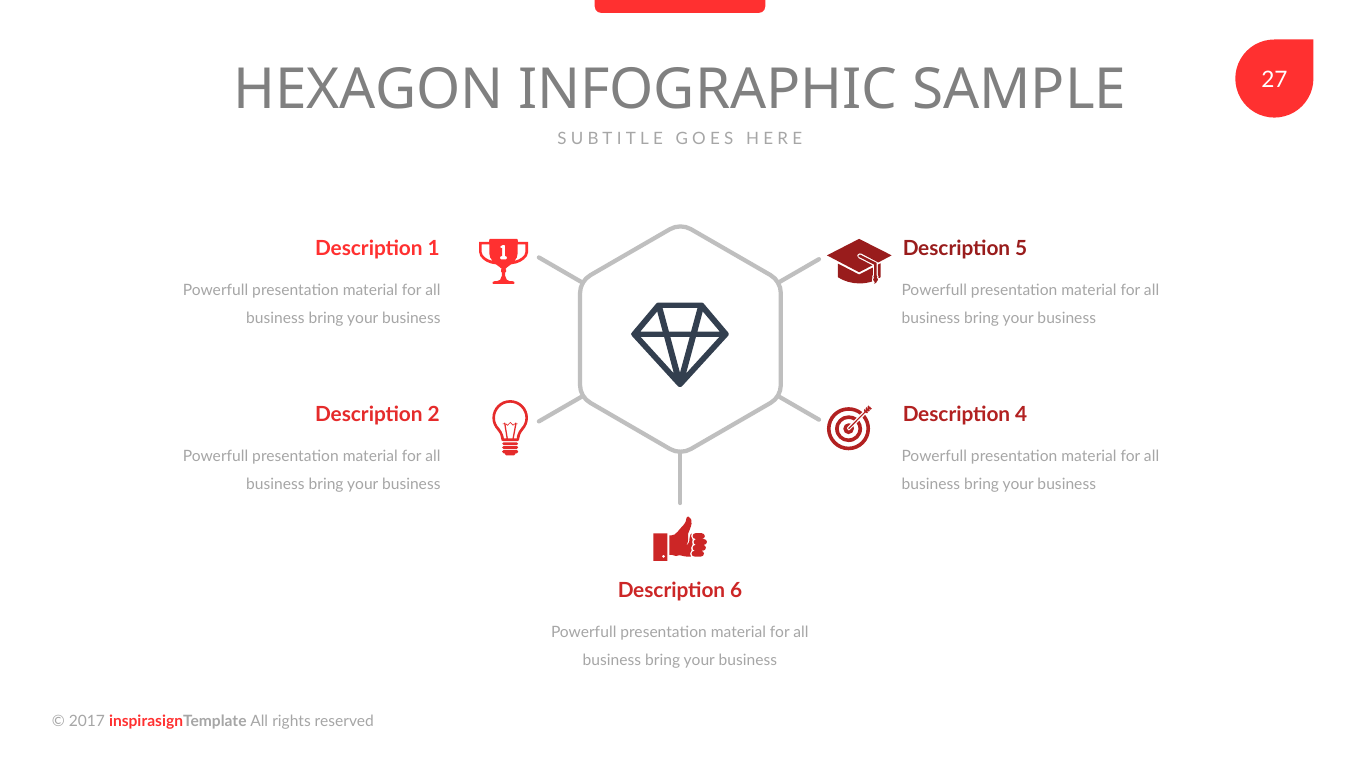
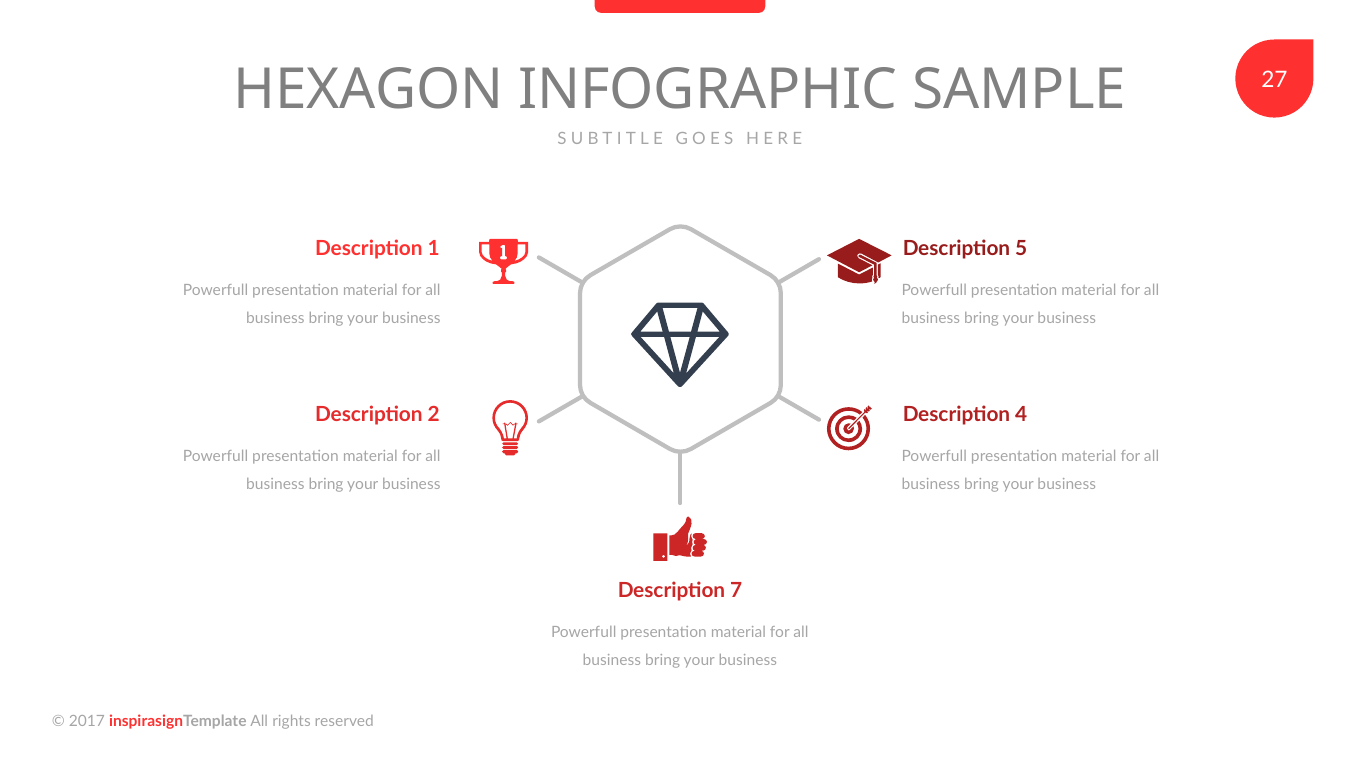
6: 6 -> 7 (736, 591)
